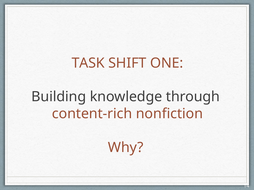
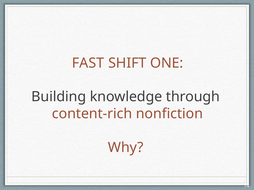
TASK: TASK -> FAST (88, 63)
